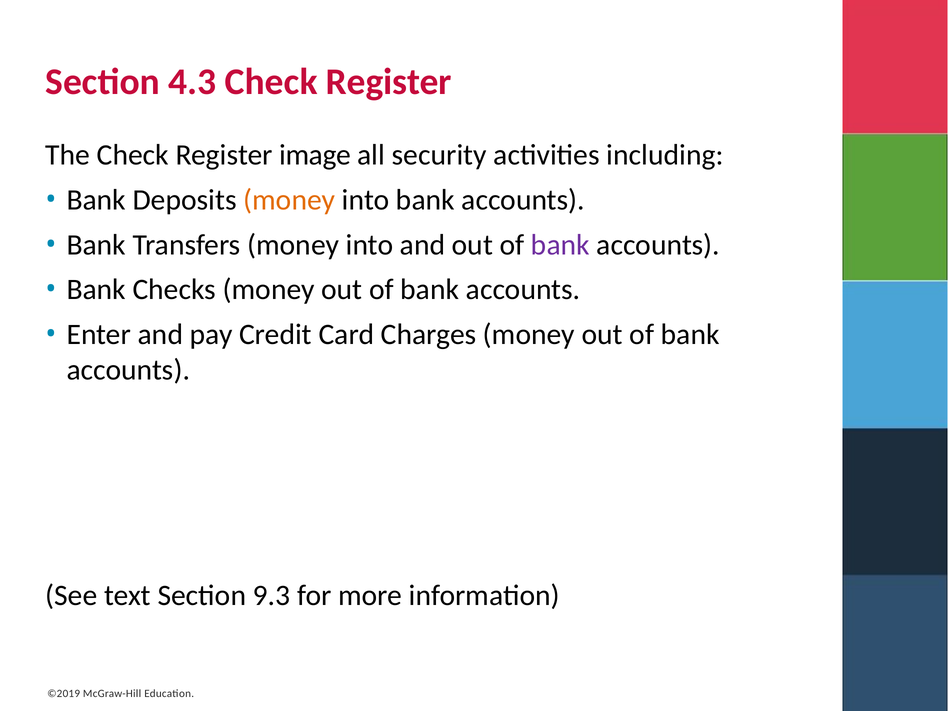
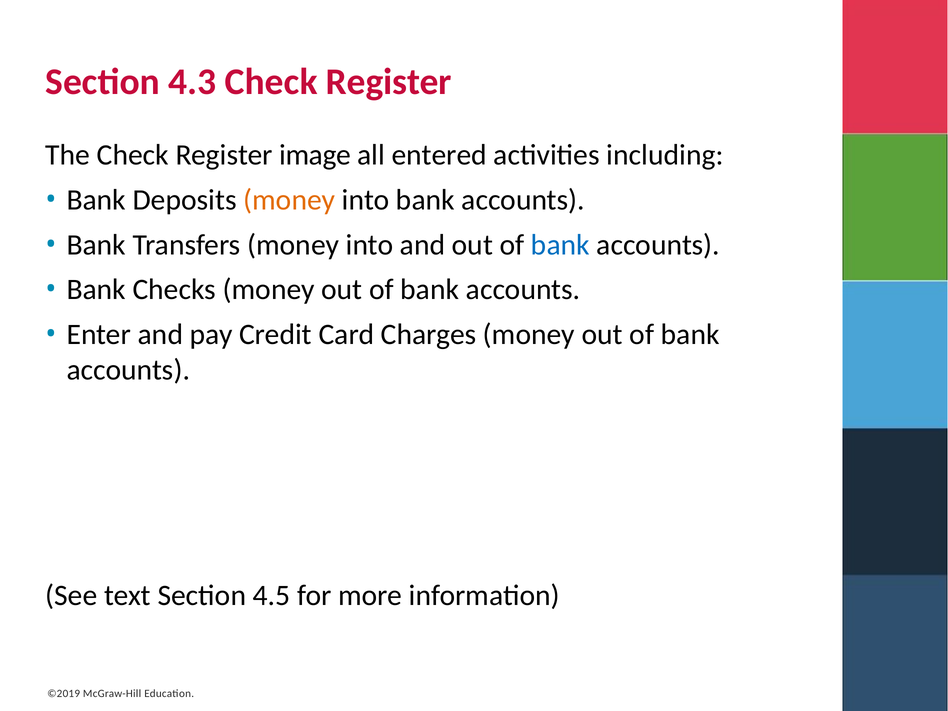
security: security -> entered (439, 155)
bank colour: purple -> blue (560, 245)
9.3: 9.3 -> 4.5 (272, 596)
